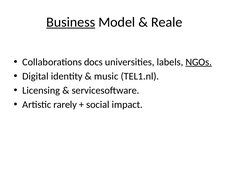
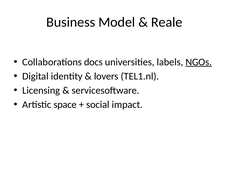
Business underline: present -> none (71, 22)
music: music -> lovers (106, 77)
rarely: rarely -> space (65, 105)
